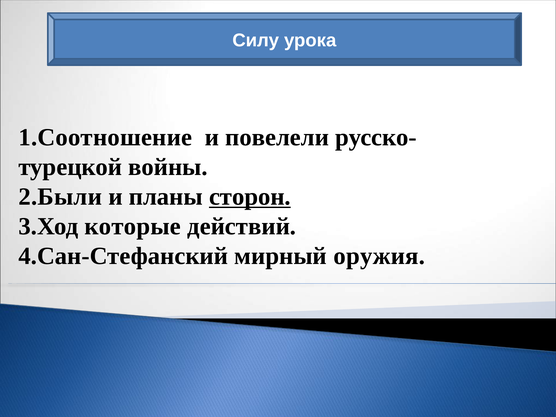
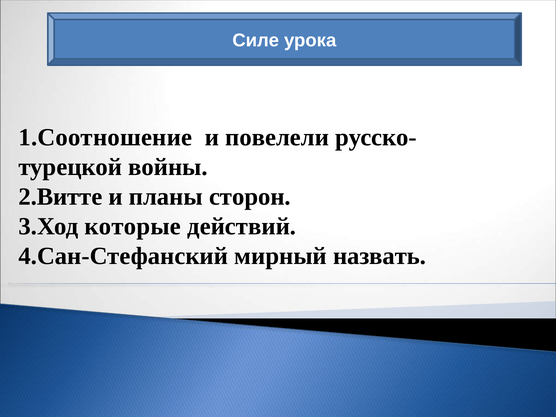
Силу: Силу -> Силе (256, 40)
2.Были: 2.Были -> 2.Витте (60, 197)
сторон underline: present -> none (250, 197)
оружия: оружия -> назвать (379, 256)
